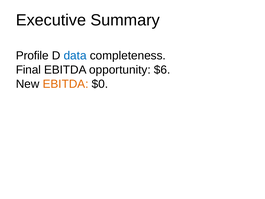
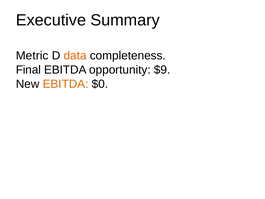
Profile: Profile -> Metric (32, 56)
data colour: blue -> orange (75, 56)
$6: $6 -> $9 (162, 70)
